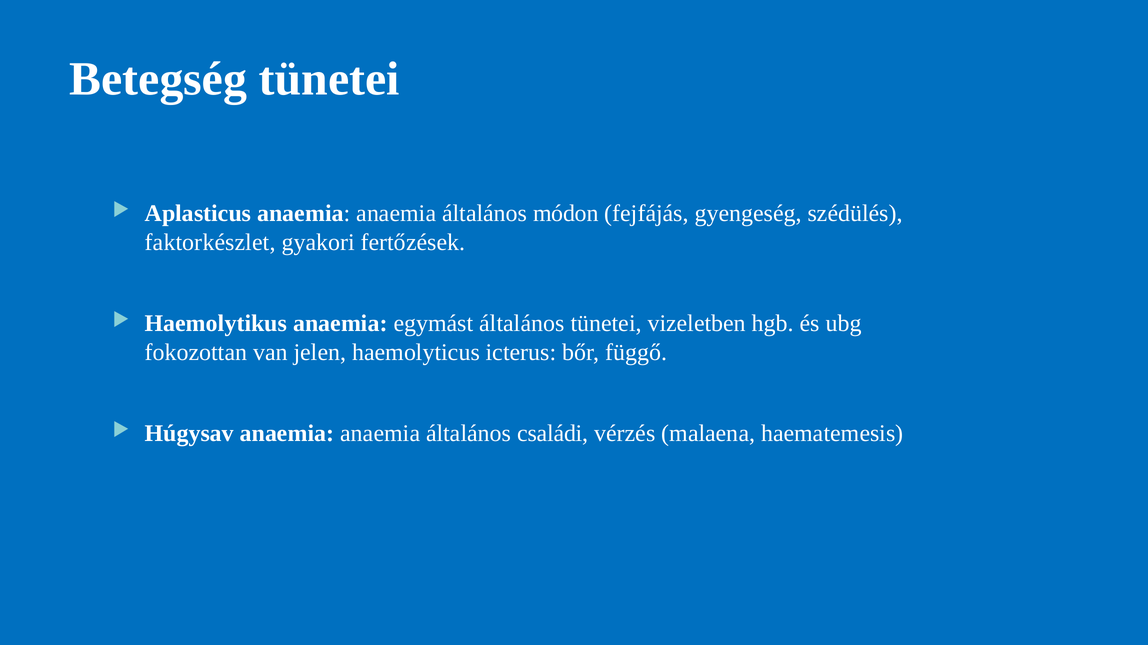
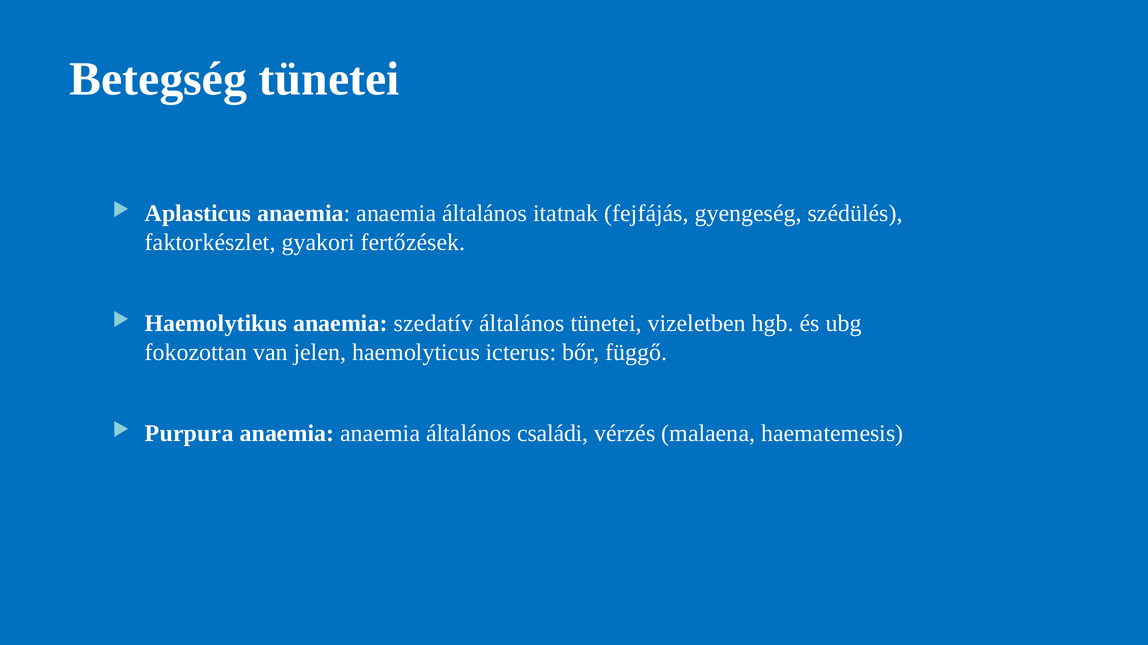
módon: módon -> itatnak (566, 214)
egymást: egymást -> szedatív (433, 324)
Húgysav: Húgysav -> Purpura (189, 434)
